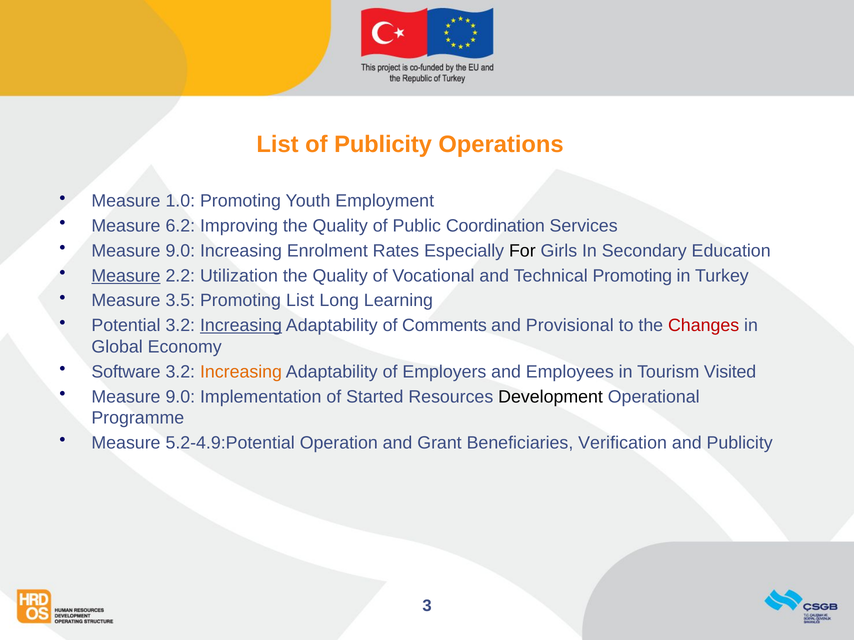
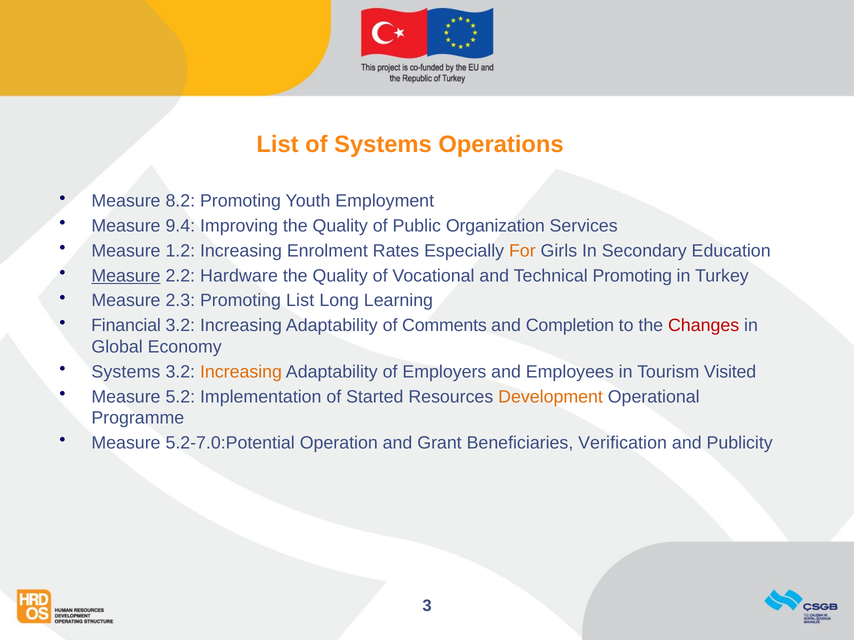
of Publicity: Publicity -> Systems (383, 144)
1.0: 1.0 -> 8.2 (180, 201)
6.2: 6.2 -> 9.4 (180, 226)
Coordination: Coordination -> Organization (495, 226)
9.0: 9.0 -> 1.2 (180, 251)
For colour: black -> orange (522, 251)
Utilization: Utilization -> Hardware (239, 276)
3.5: 3.5 -> 2.3 (180, 301)
Potential: Potential -> Financial (126, 326)
Increasing underline: present -> none (241, 326)
Provisional: Provisional -> Completion (570, 326)
Software: Software -> Systems (126, 372)
9.0: 9.0 -> 5.2 (180, 397)
Development colour: black -> orange (551, 397)
5.2-4.9:Potential: 5.2-4.9:Potential -> 5.2-7.0:Potential (230, 443)
